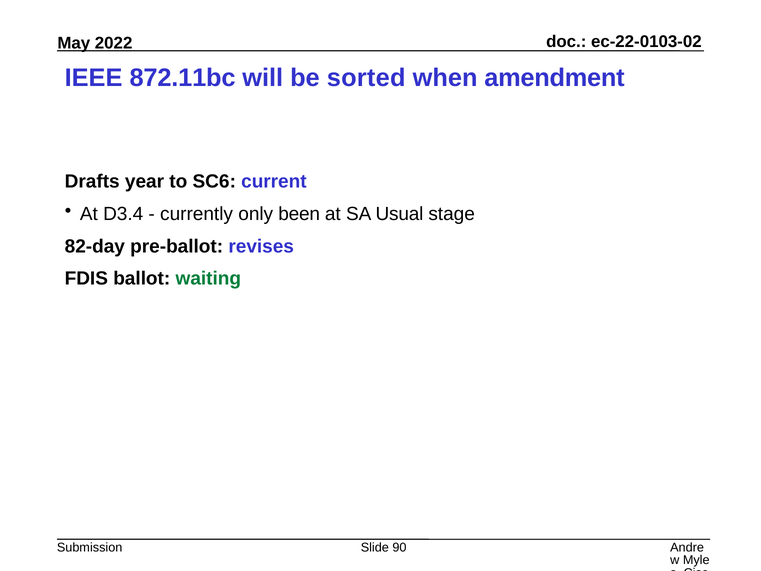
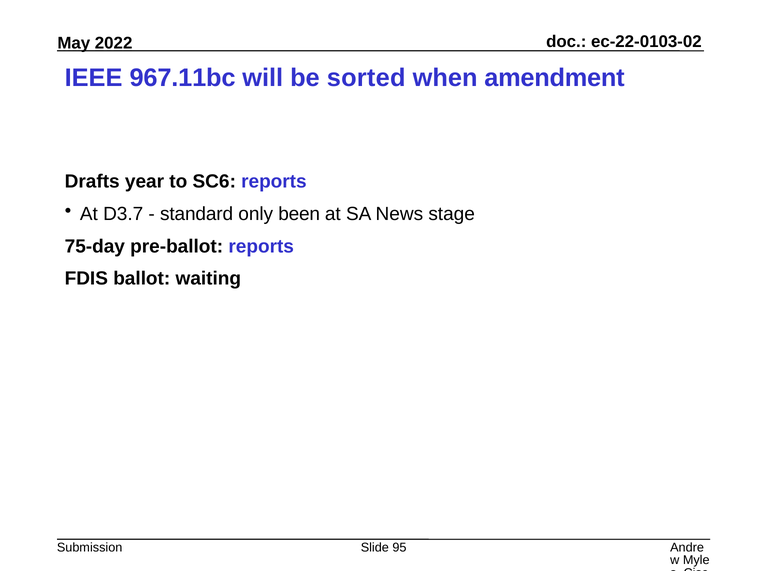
872.11bc: 872.11bc -> 967.11bc (183, 78)
SC6 current: current -> reports (274, 181)
D3.4: D3.4 -> D3.7 (123, 214)
currently: currently -> standard (197, 214)
Usual: Usual -> News (399, 214)
82-day: 82-day -> 75-day (95, 246)
pre-ballot revises: revises -> reports (261, 246)
waiting colour: green -> black (208, 279)
90: 90 -> 95 (400, 547)
